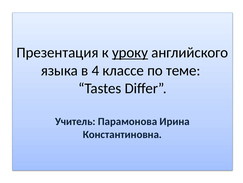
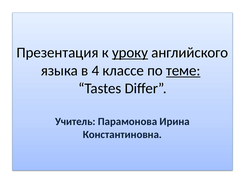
теме underline: none -> present (183, 70)
